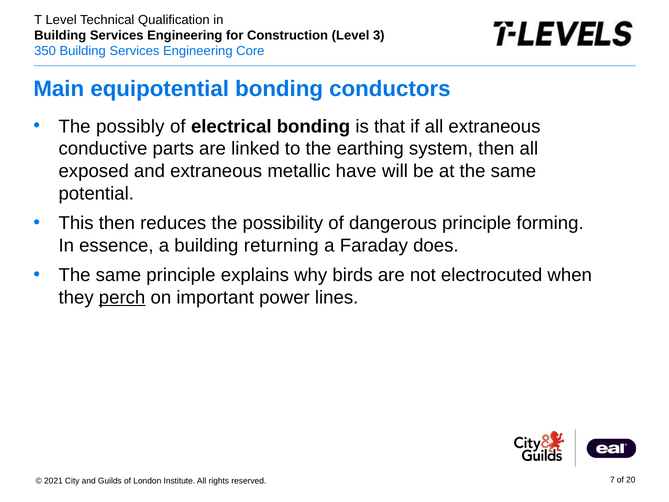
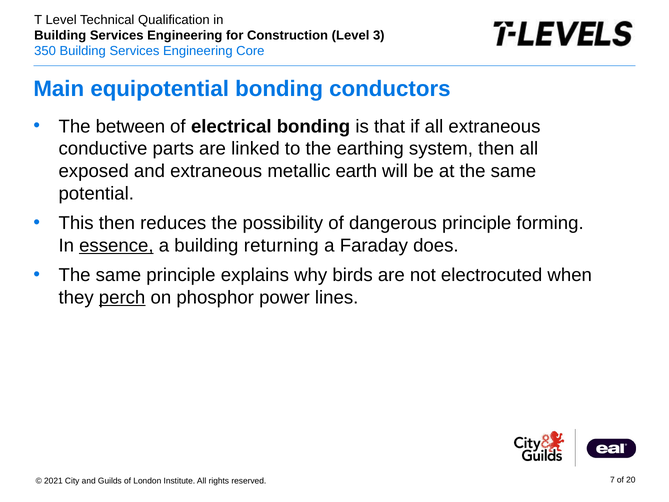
possibly: possibly -> between (130, 126)
have: have -> earth (356, 171)
essence underline: none -> present (116, 245)
important: important -> phosphor (215, 297)
